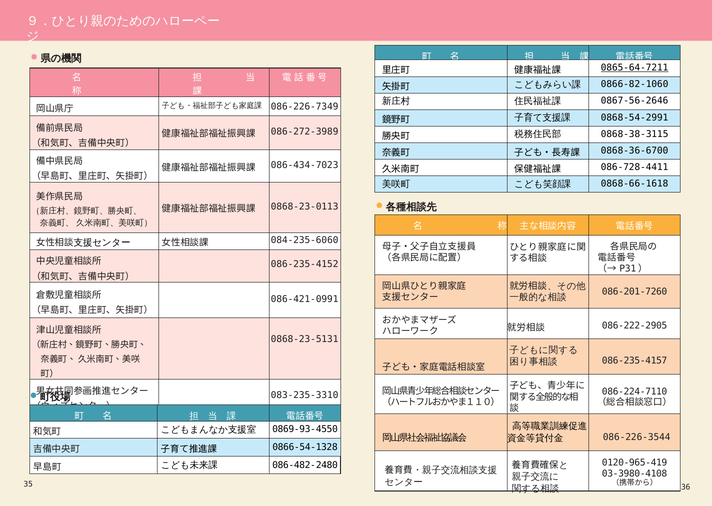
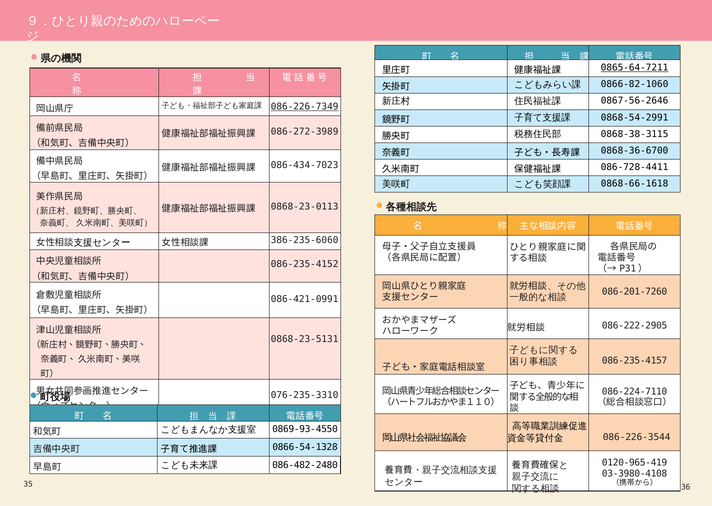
086-226-7349 underline: none -> present (305, 107)
084-235-6060: 084-235-6060 -> 386-235-6060 (305, 240)
083-235-3310: 083-235-3310 -> 076-235-3310 (305, 395)
